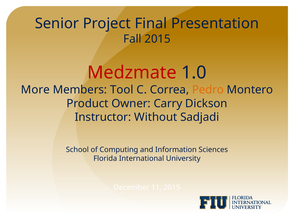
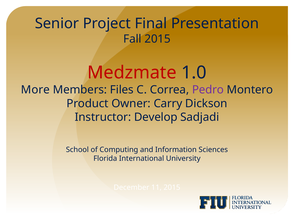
Tool: Tool -> Files (122, 90)
Pedro colour: orange -> purple (208, 90)
Without: Without -> Develop (156, 117)
